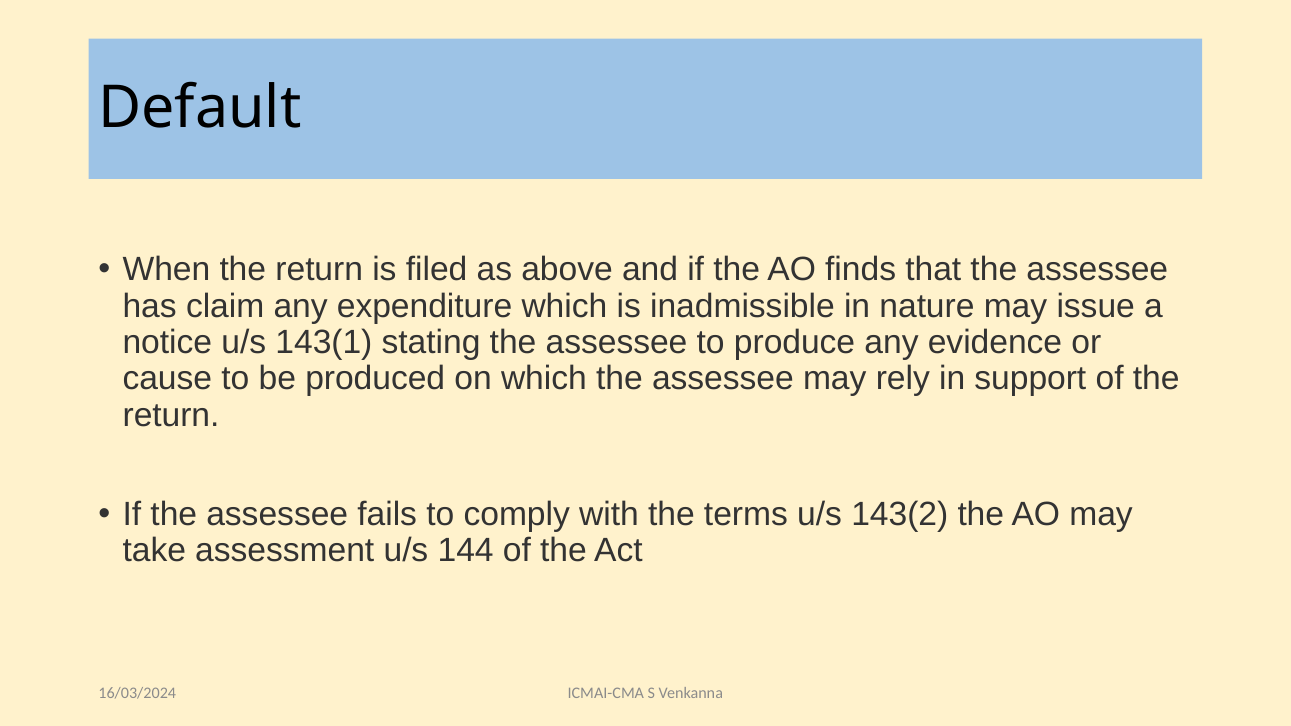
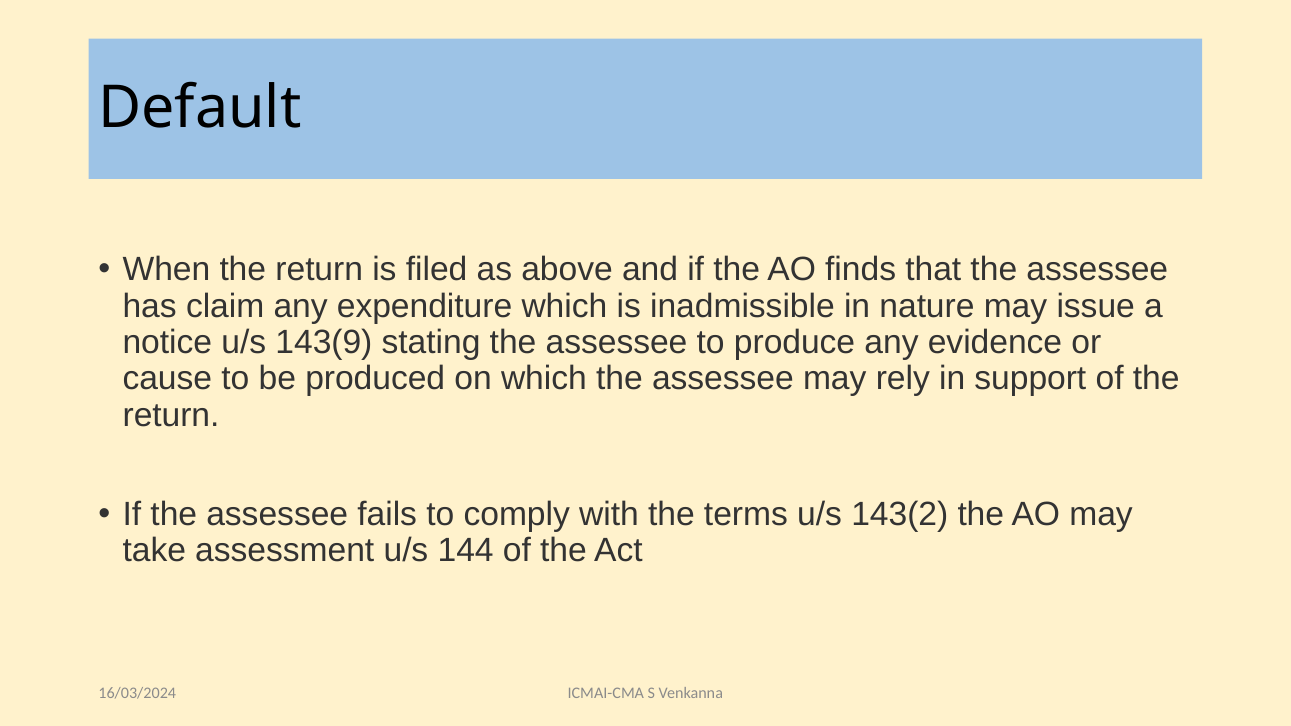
143(1: 143(1 -> 143(9 (324, 342)
